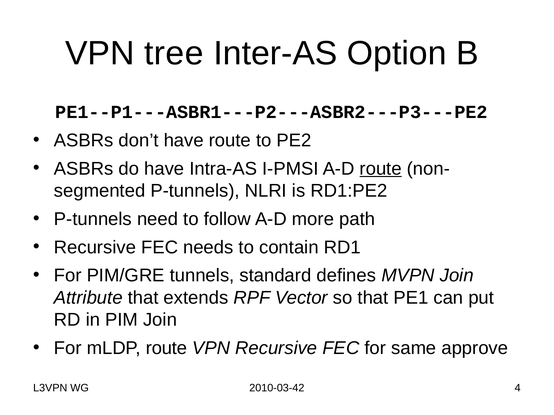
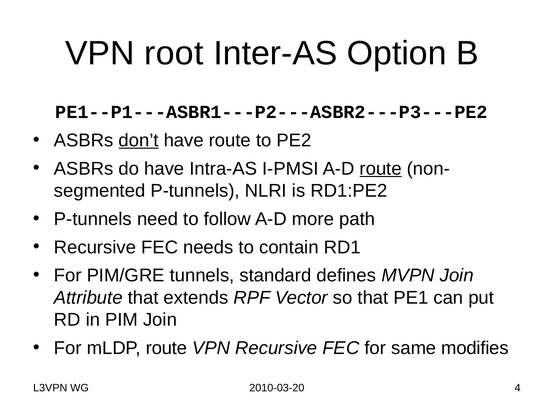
tree: tree -> root (174, 54)
don’t underline: none -> present (139, 140)
approve: approve -> modifies (475, 349)
2010-03-42: 2010-03-42 -> 2010-03-20 (277, 388)
